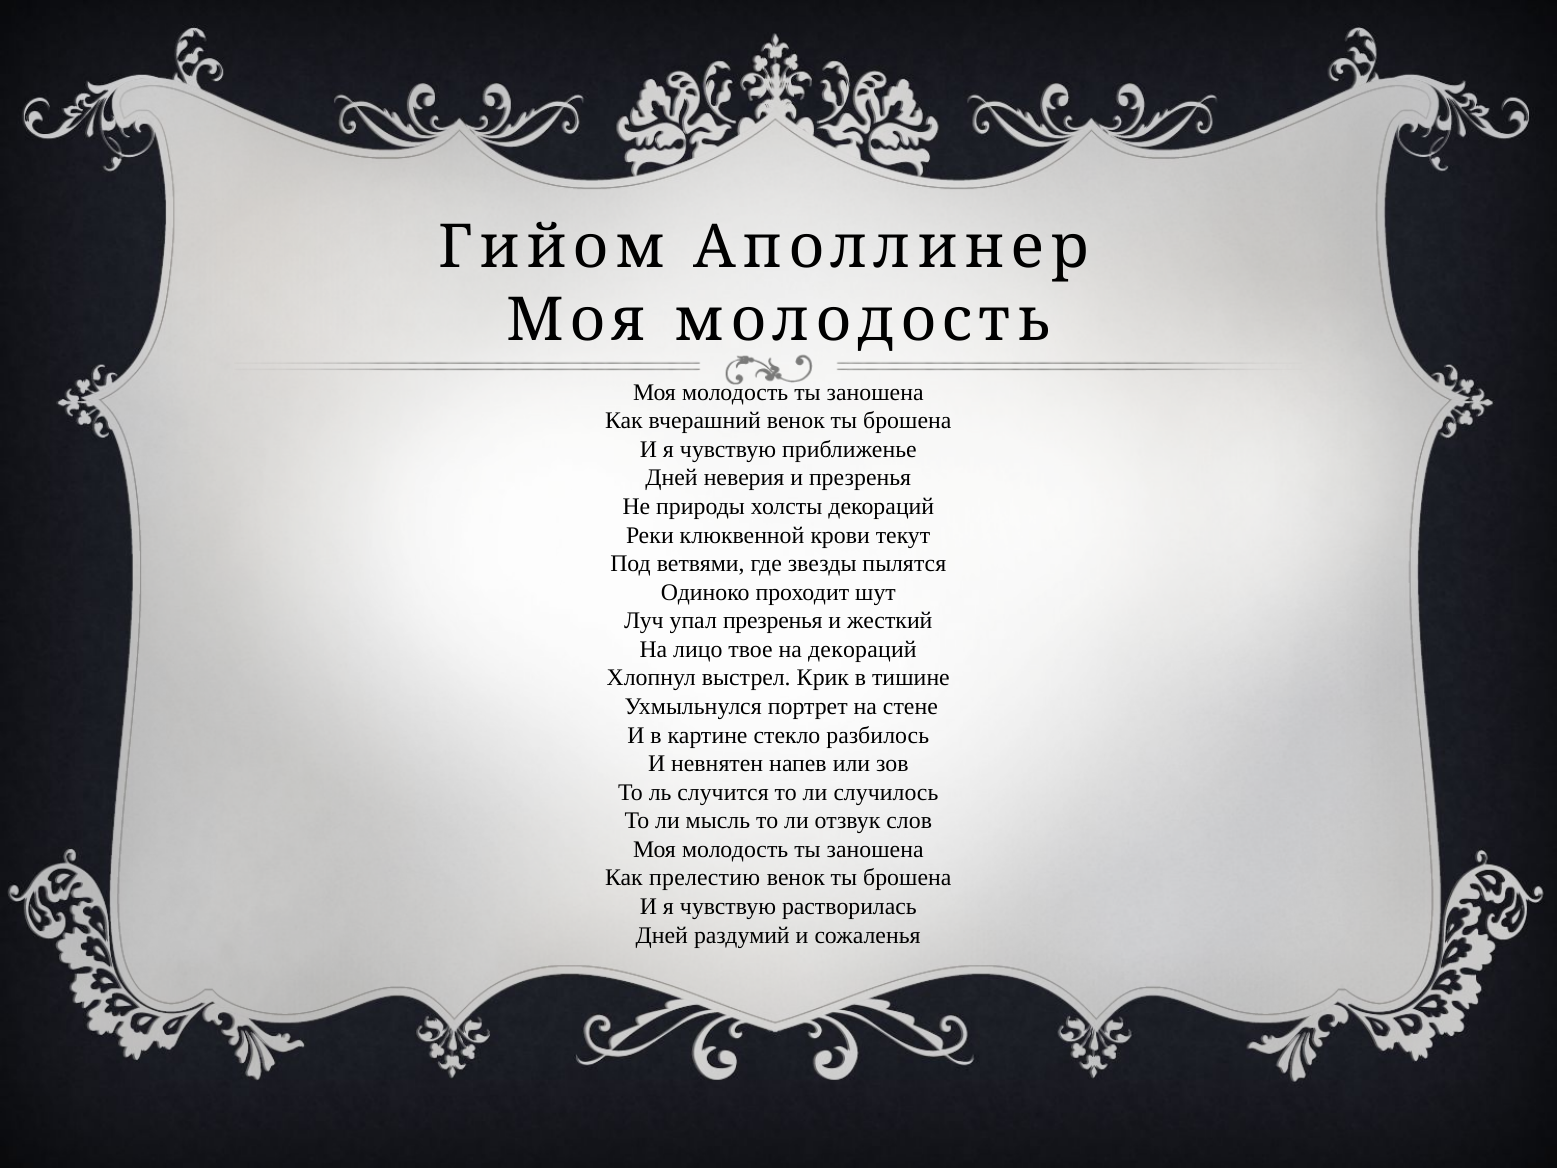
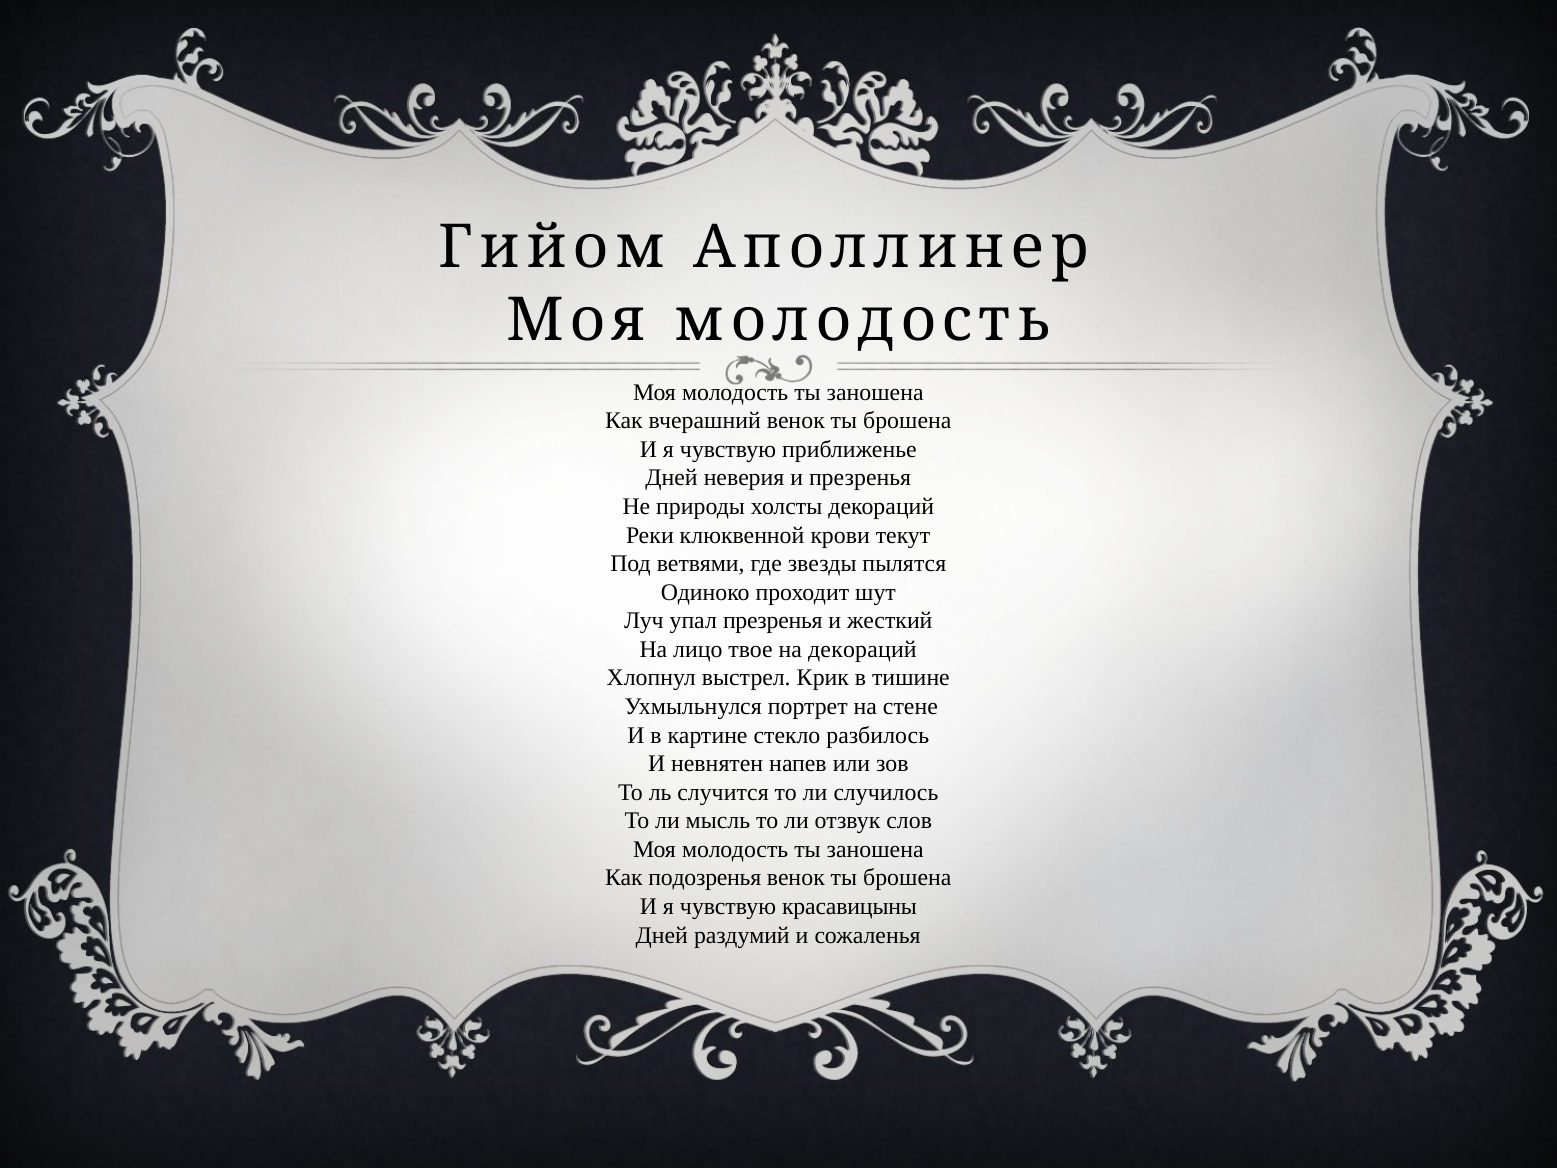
прелестию: прелестию -> подозренья (705, 878)
растворилась: растворилась -> красавицыны (849, 906)
